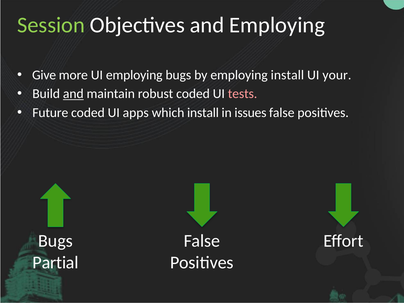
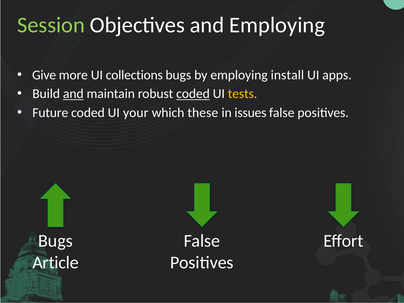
UI employing: employing -> collections (134, 75)
your: your -> apps (337, 75)
coded underline: none -> present (193, 94)
tests colour: pink -> yellow (243, 94)
apps: apps -> your (136, 113)
which install: install -> these (203, 113)
Partial: Partial -> Article (56, 262)
